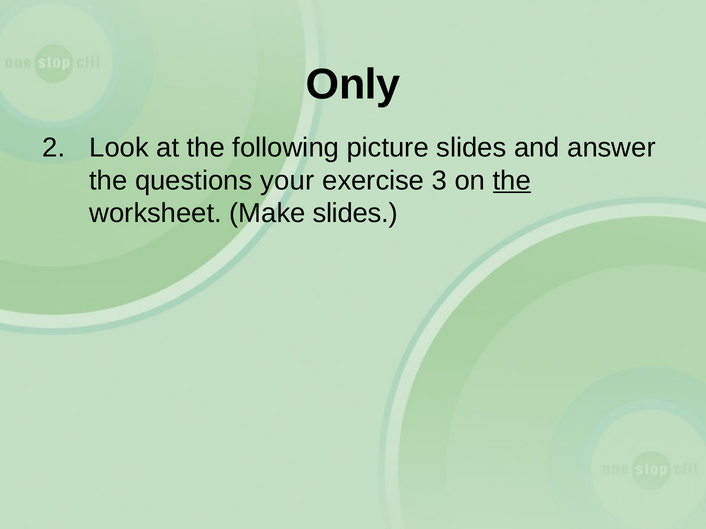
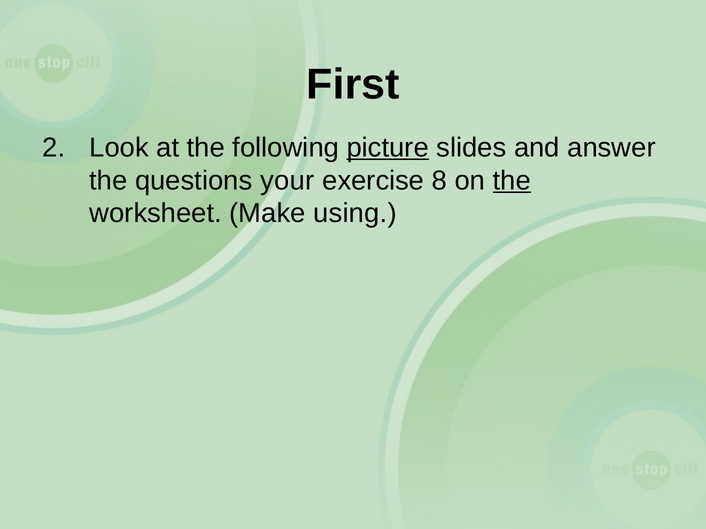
Only: Only -> First (353, 85)
picture underline: none -> present (388, 148)
3: 3 -> 8 (439, 181)
Make slides: slides -> using (355, 214)
